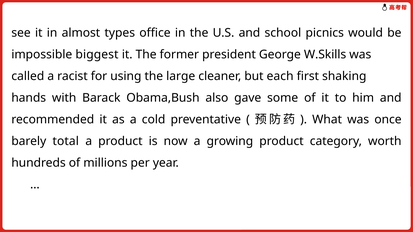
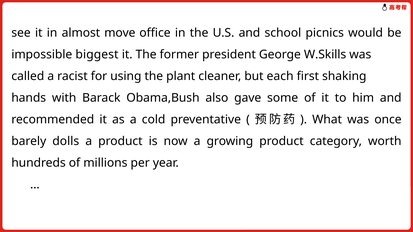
types: types -> move (120, 33)
large: large -> plant (181, 76)
total: total -> dolls (66, 141)
